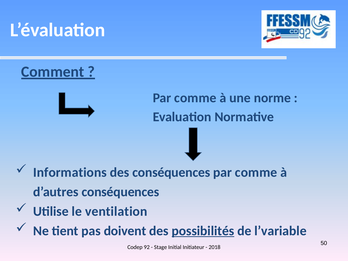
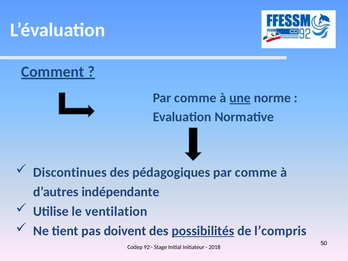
une underline: none -> present (240, 98)
Informations: Informations -> Discontinues (70, 172)
des conséquences: conséquences -> pédagogiques (171, 172)
d’autres conséquences: conséquences -> indépendante (120, 192)
l’variable: l’variable -> l’compris (280, 231)
